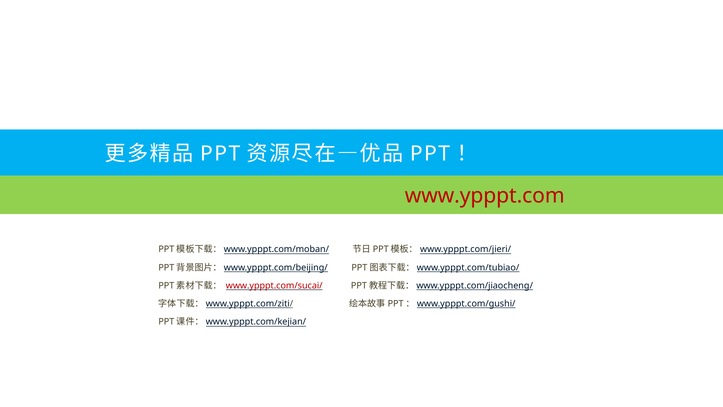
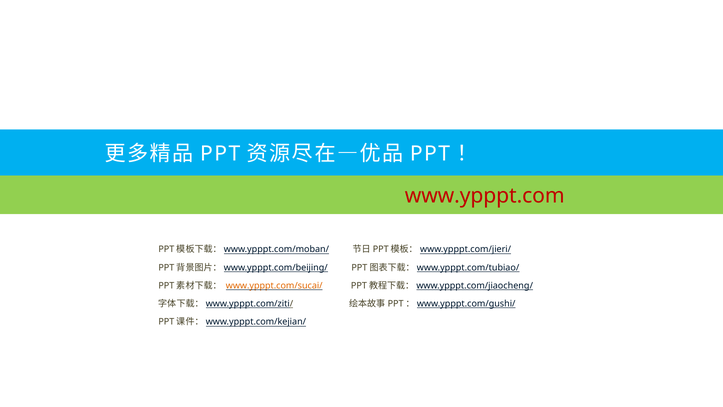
www.ypppt.com/sucai/ colour: red -> orange (274, 285)
